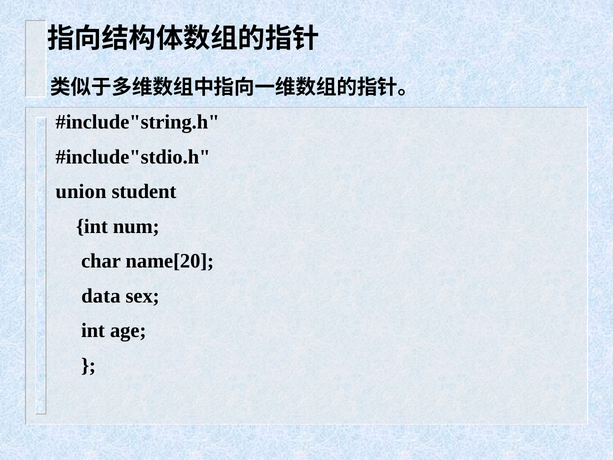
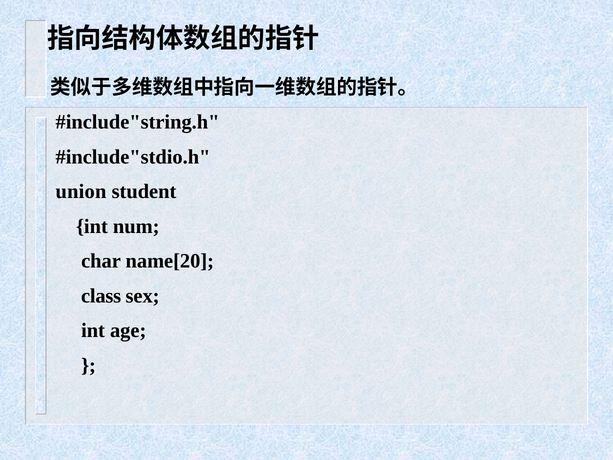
data: data -> class (101, 296)
